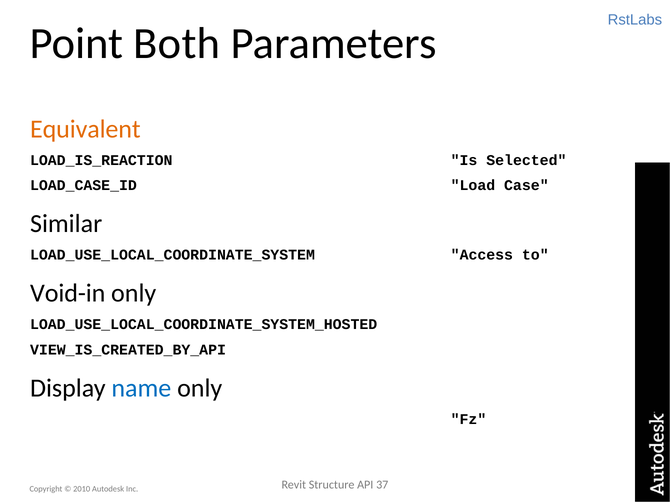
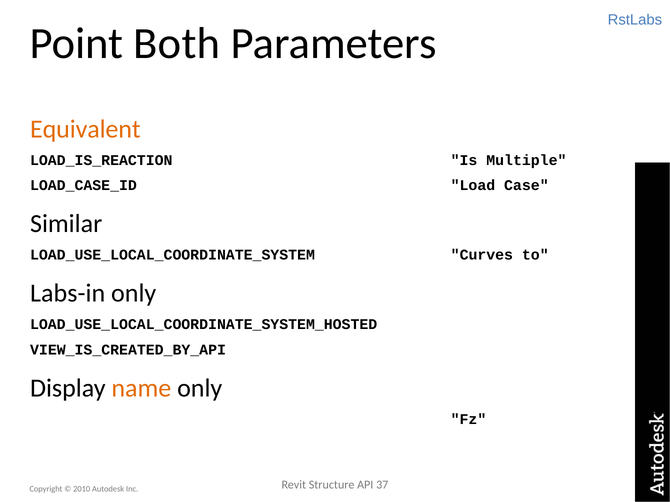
Selected: Selected -> Multiple (526, 160)
Access: Access -> Curves (482, 255)
Void-in: Void-in -> Labs-in (68, 294)
name colour: blue -> orange (141, 389)
